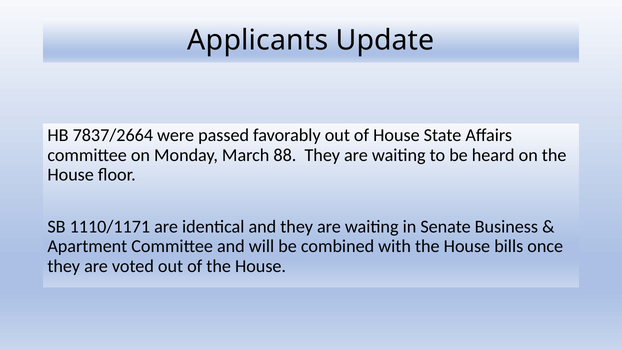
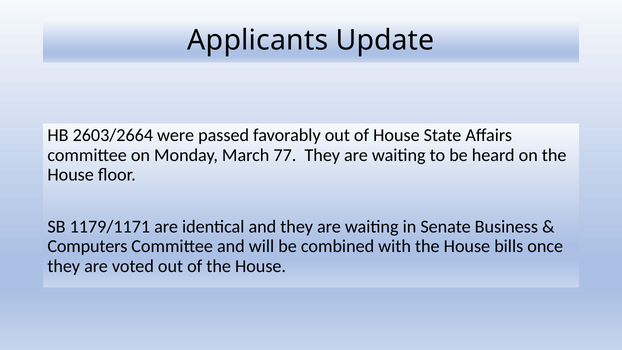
7837/2664: 7837/2664 -> 2603/2664 (113, 135)
88: 88 -> 77 (285, 155)
1110/1171: 1110/1171 -> 1179/1171 (110, 227)
Apartment: Apartment -> Computers (87, 246)
